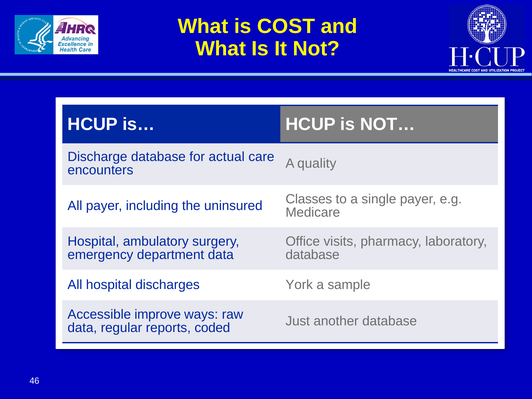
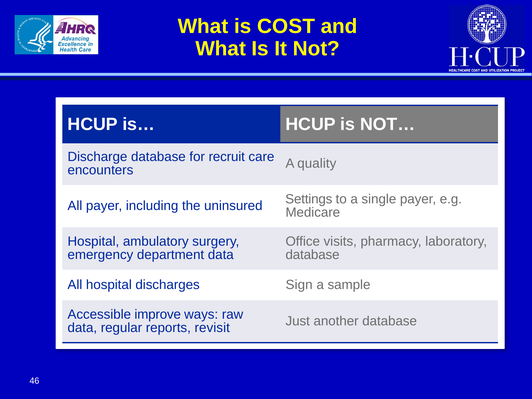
actual: actual -> recruit (227, 157)
Classes: Classes -> Settings (309, 199)
York: York -> Sign (299, 285)
coded: coded -> revisit (212, 328)
